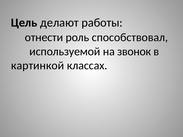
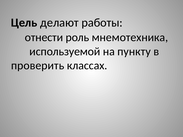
способствовал: способствовал -> мнемотехника (130, 37)
звонок: звонок -> пункту (134, 52)
картинкой: картинкой -> проверить (38, 66)
